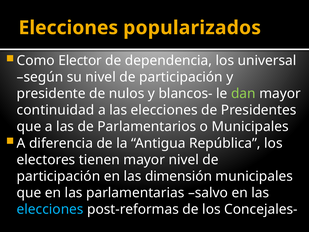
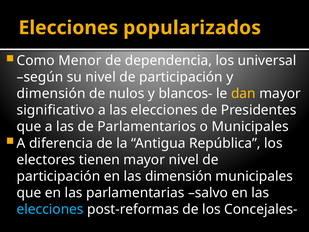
Elector: Elector -> Menor (80, 61)
presidente: presidente -> dimensión (51, 94)
dan colour: light green -> yellow (243, 94)
continuidad: continuidad -> significativo (56, 110)
